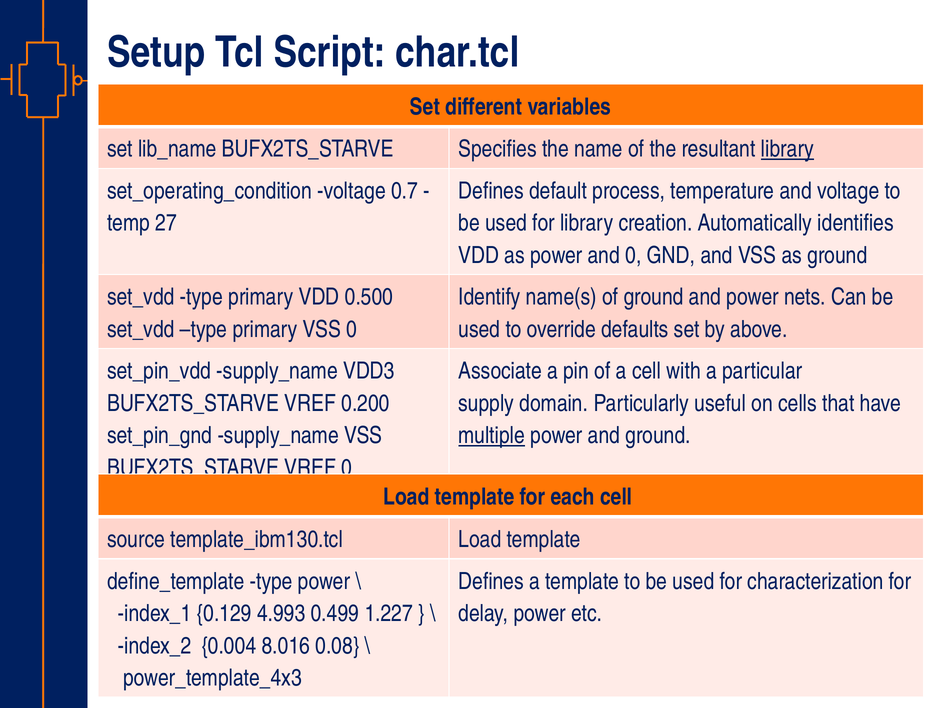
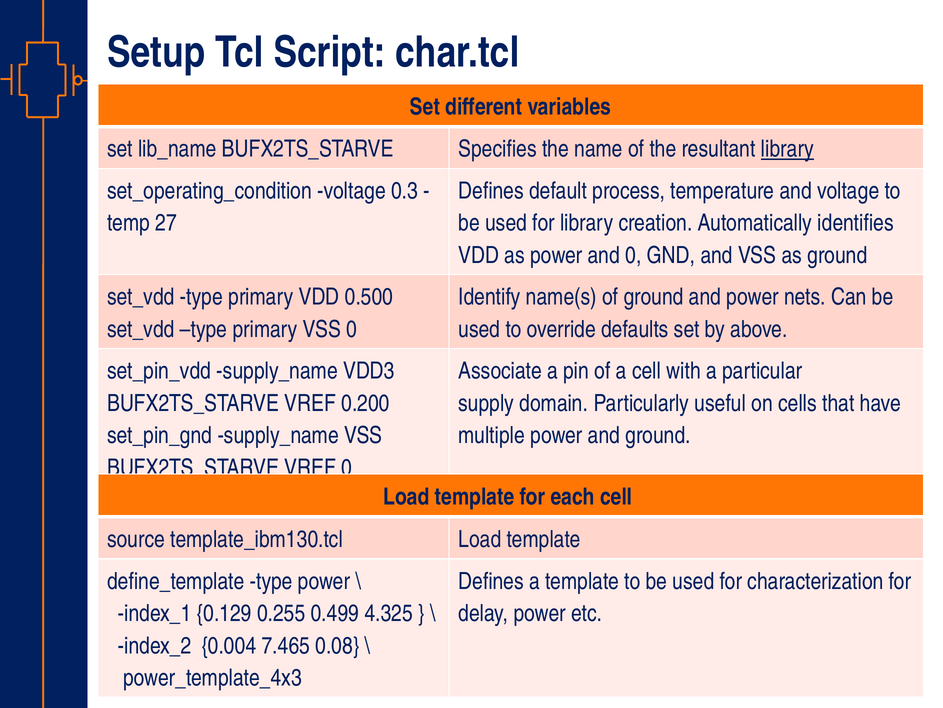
0.7: 0.7 -> 0.3 (405, 191)
multiple underline: present -> none (492, 435)
4.993: 4.993 -> 0.255 (281, 613)
1.227: 1.227 -> 4.325 (389, 613)
8.016: 8.016 -> 7.465 (286, 645)
